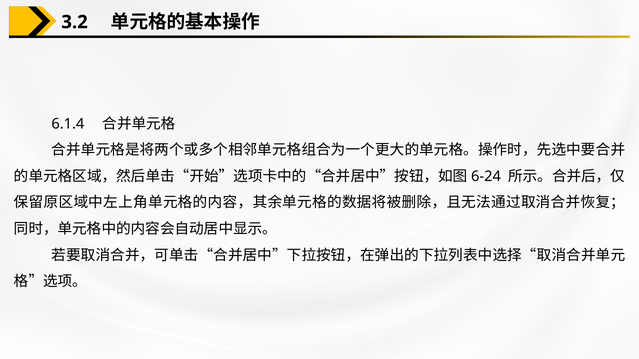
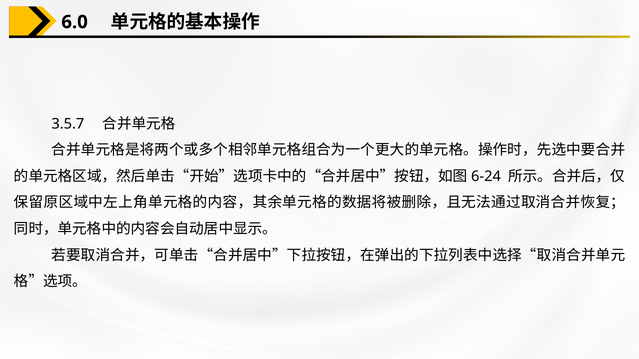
3.2: 3.2 -> 6.0 (75, 22)
6.1.4: 6.1.4 -> 3.5.7 (68, 124)
